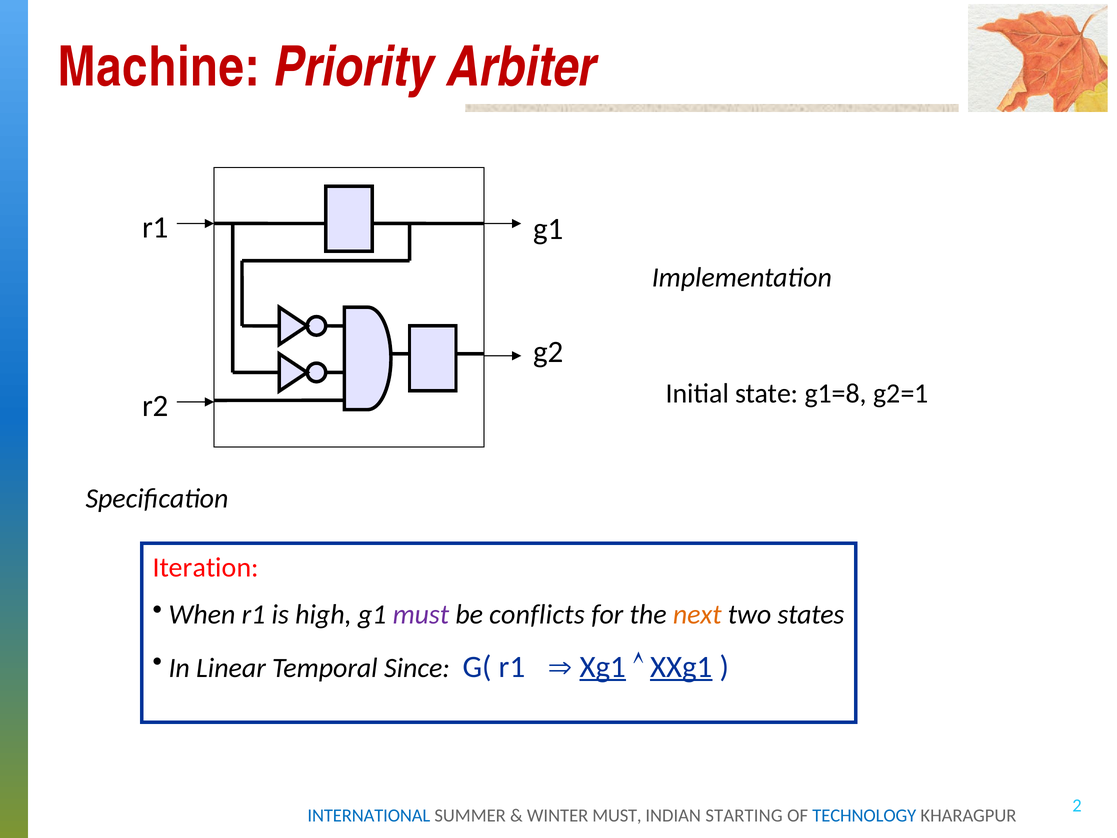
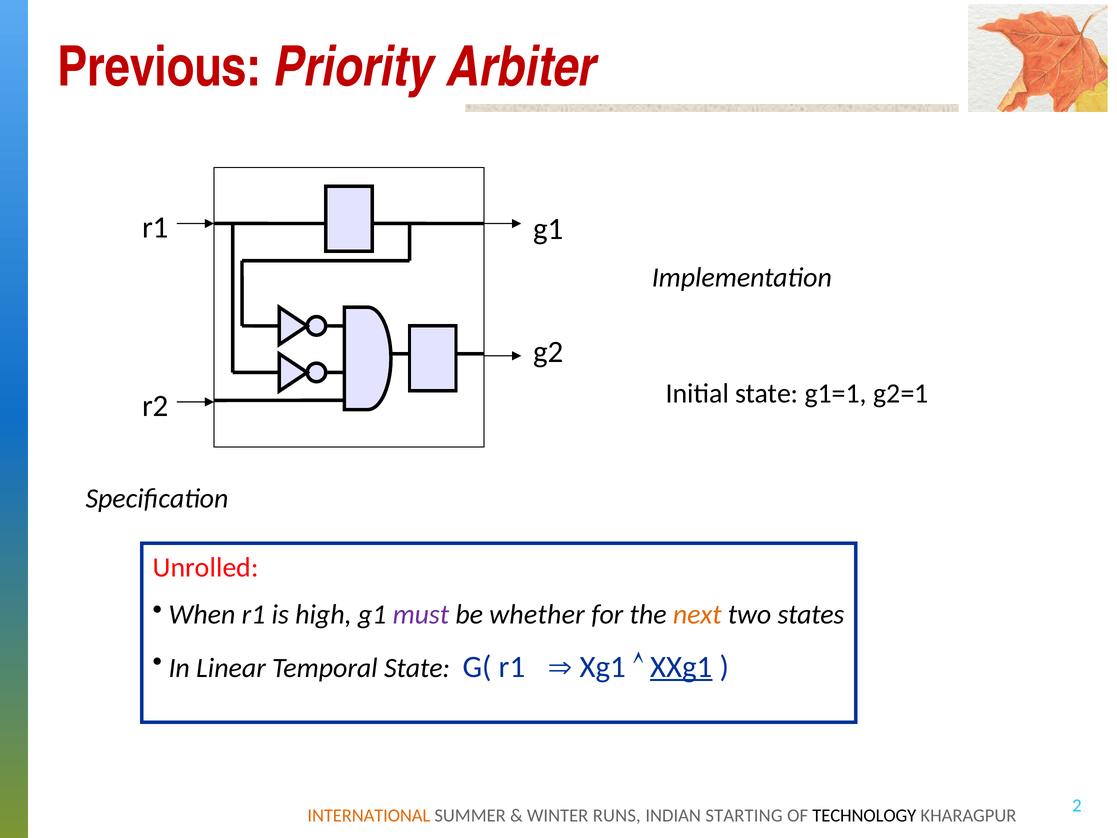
Machine: Machine -> Previous (160, 67)
g1=8: g1=8 -> g1=1 (836, 393)
Iteration: Iteration -> Unrolled (206, 567)
conflicts: conflicts -> whether (537, 614)
Temporal Since: Since -> State (417, 668)
Xg1 underline: present -> none (603, 667)
INTERNATIONAL colour: blue -> orange (369, 816)
WINTER MUST: MUST -> RUNS (617, 816)
TECHNOLOGY colour: blue -> black (864, 816)
